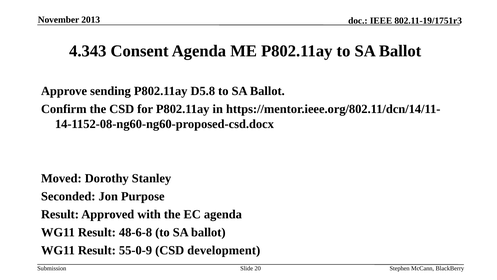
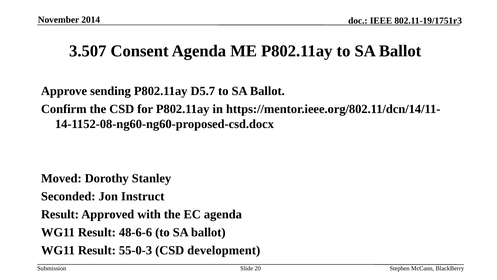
2013: 2013 -> 2014 (91, 20)
4.343: 4.343 -> 3.507 (88, 51)
D5.8: D5.8 -> D5.7 (203, 91)
Purpose: Purpose -> Instruct (143, 196)
48-6-8: 48-6-8 -> 48-6-6 (136, 232)
55-0-9: 55-0-9 -> 55-0-3 (136, 250)
